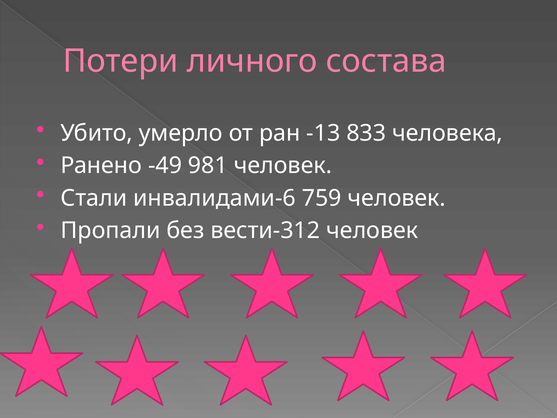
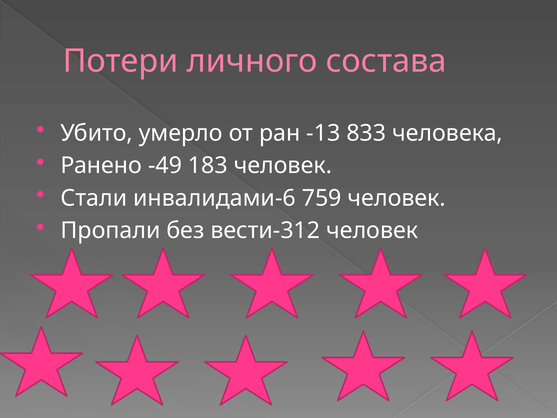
981: 981 -> 183 (208, 165)
